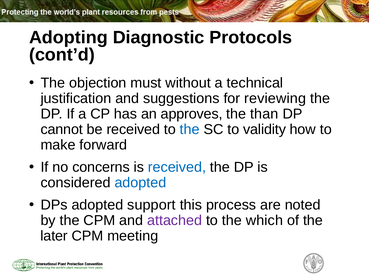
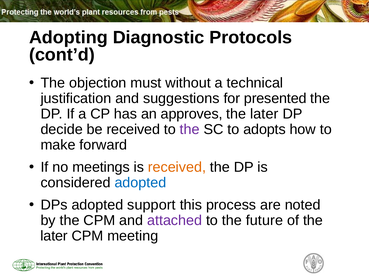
reviewing: reviewing -> presented (275, 99)
than: than -> later (264, 114)
cannot: cannot -> decide (62, 130)
the colour: blue -> purple (190, 130)
validity: validity -> adopts (265, 130)
concerns: concerns -> meetings (101, 168)
received colour: blue -> orange (177, 168)
which: which -> future (264, 221)
